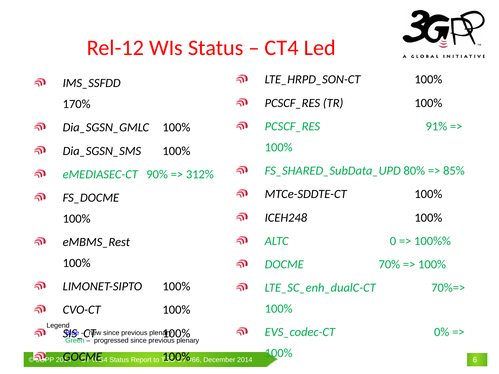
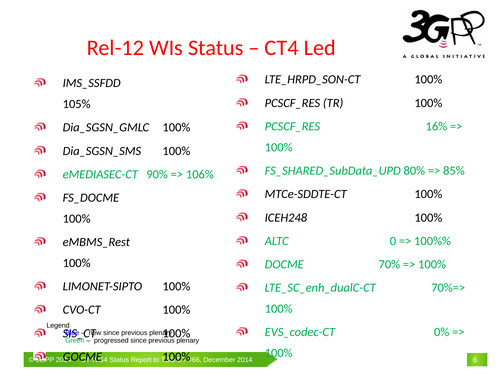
170%: 170% -> 105% (77, 104)
91%: 91% -> 16% (436, 126)
312%: 312% -> 106% (200, 174)
